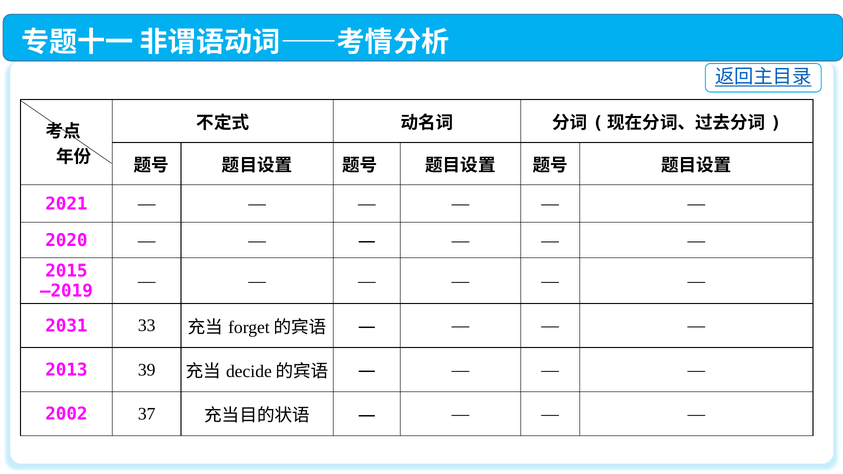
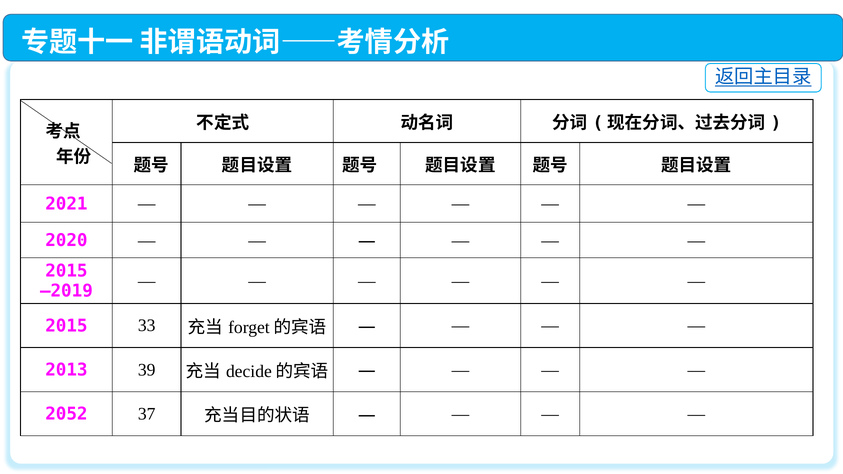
2031: 2031 -> 2015 (66, 326)
2002: 2002 -> 2052 (66, 414)
